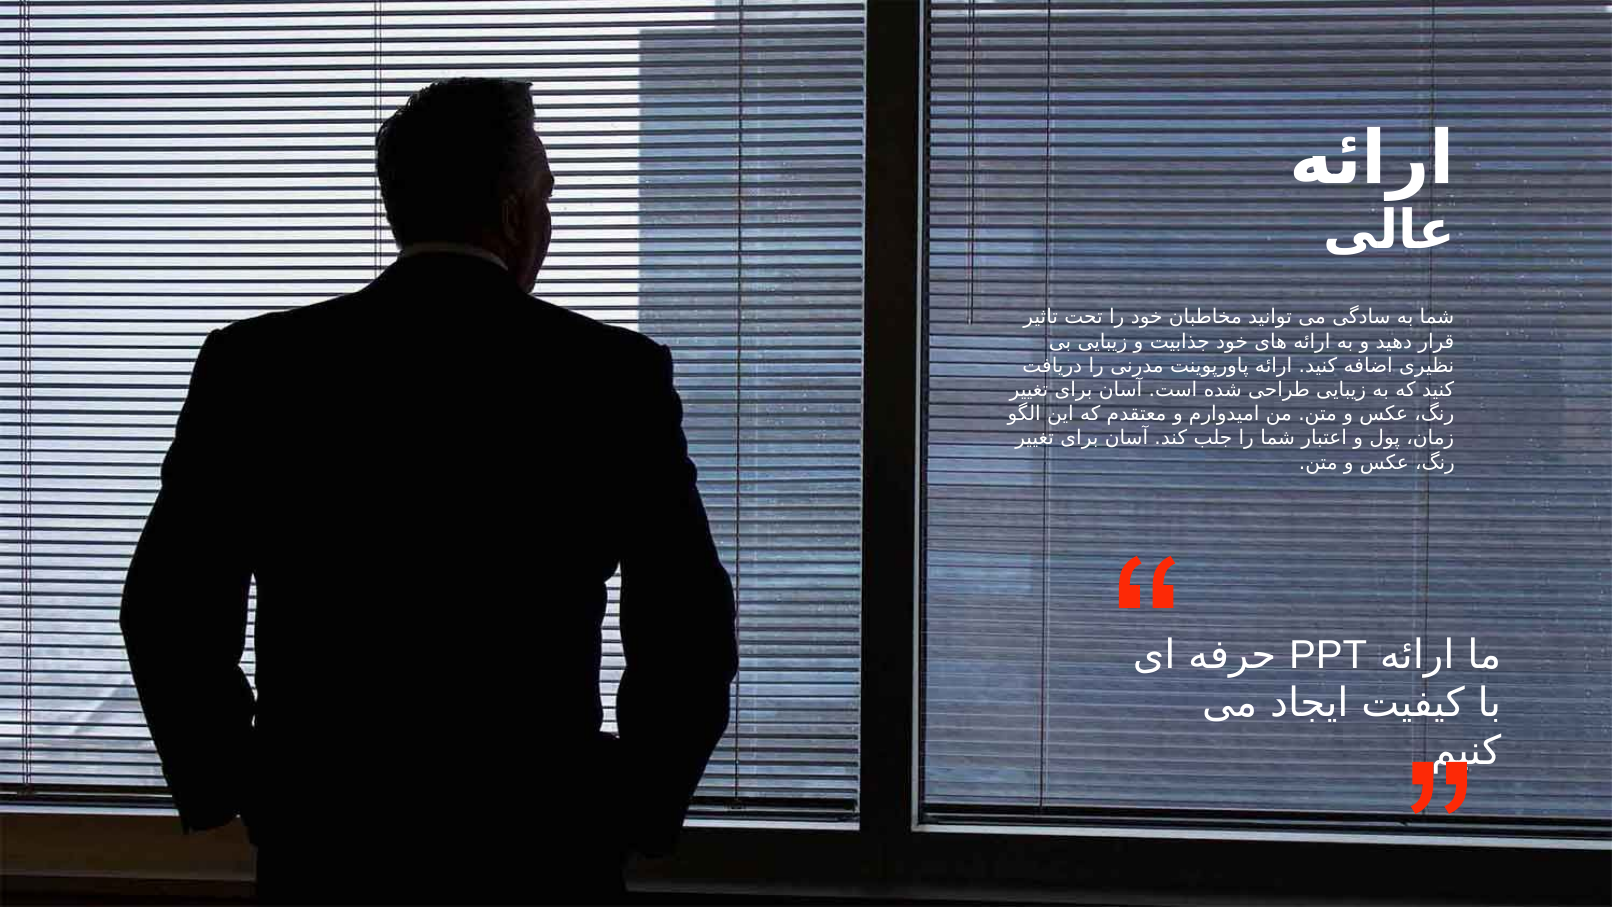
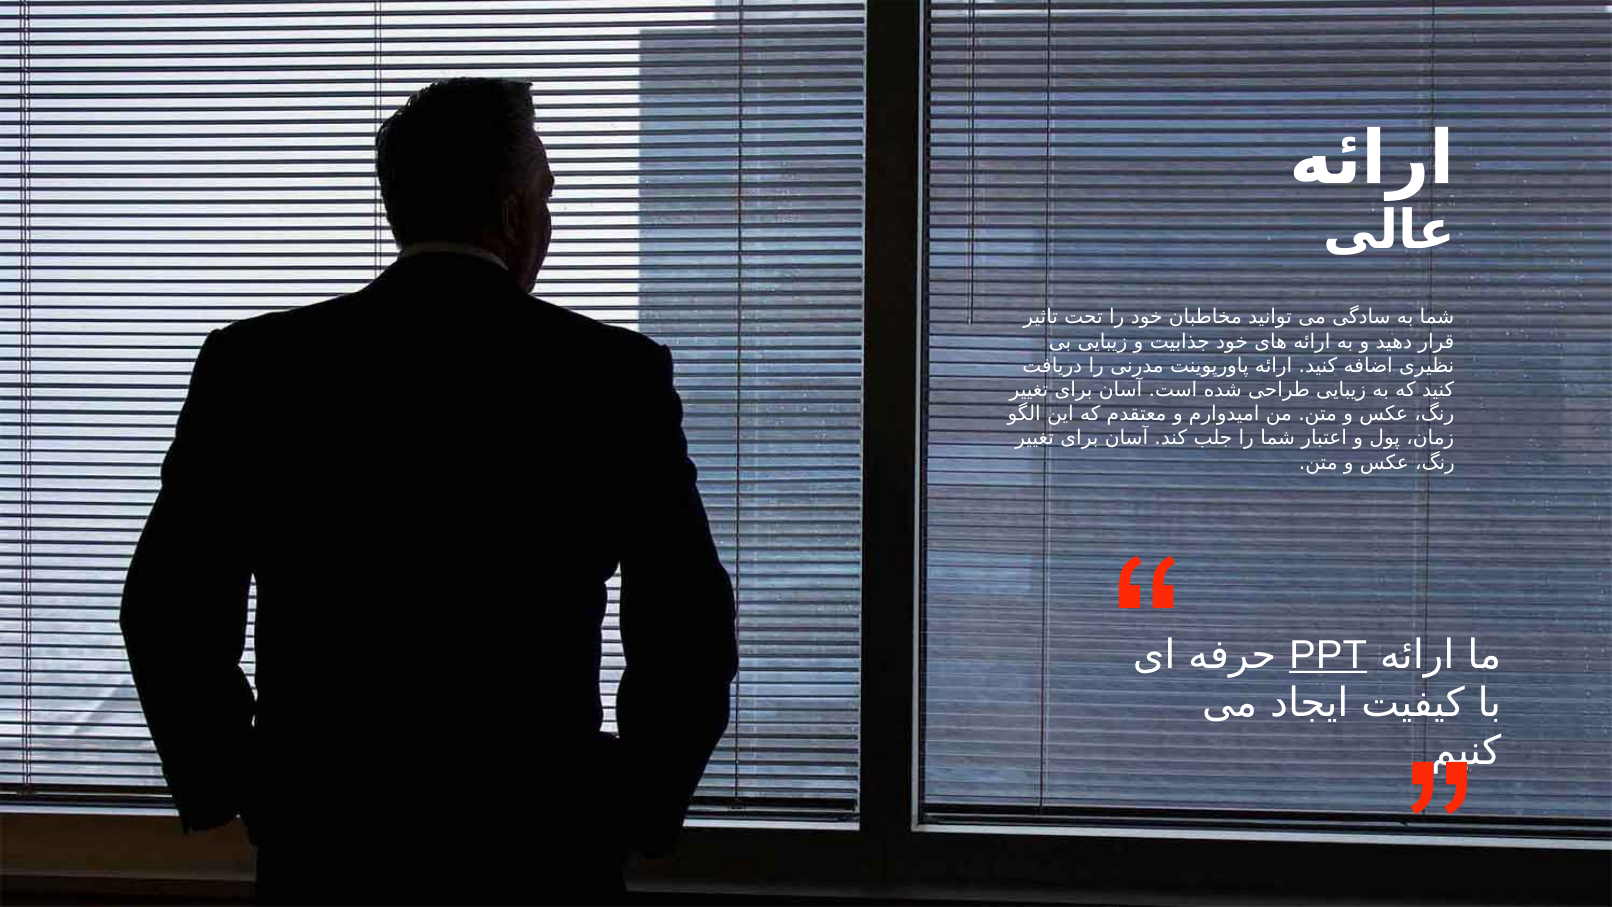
PPT underline: none -> present (1328, 655)
